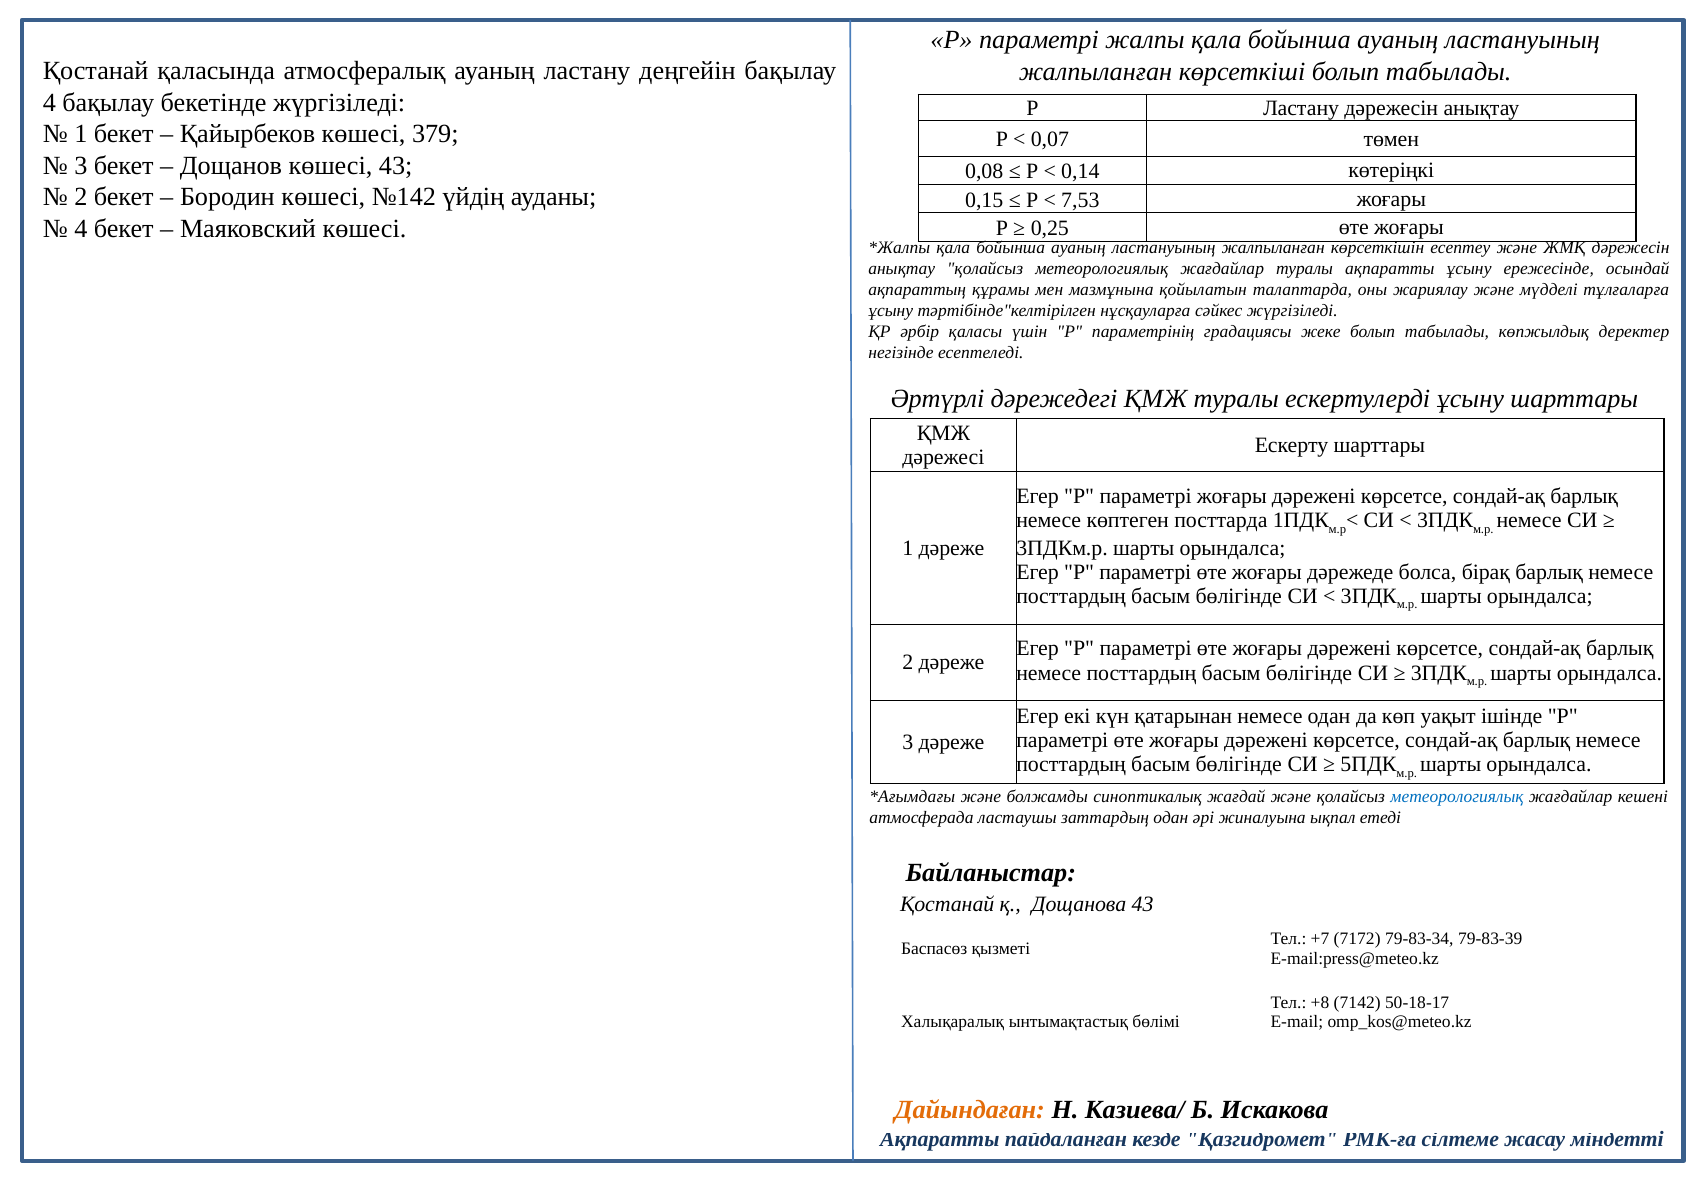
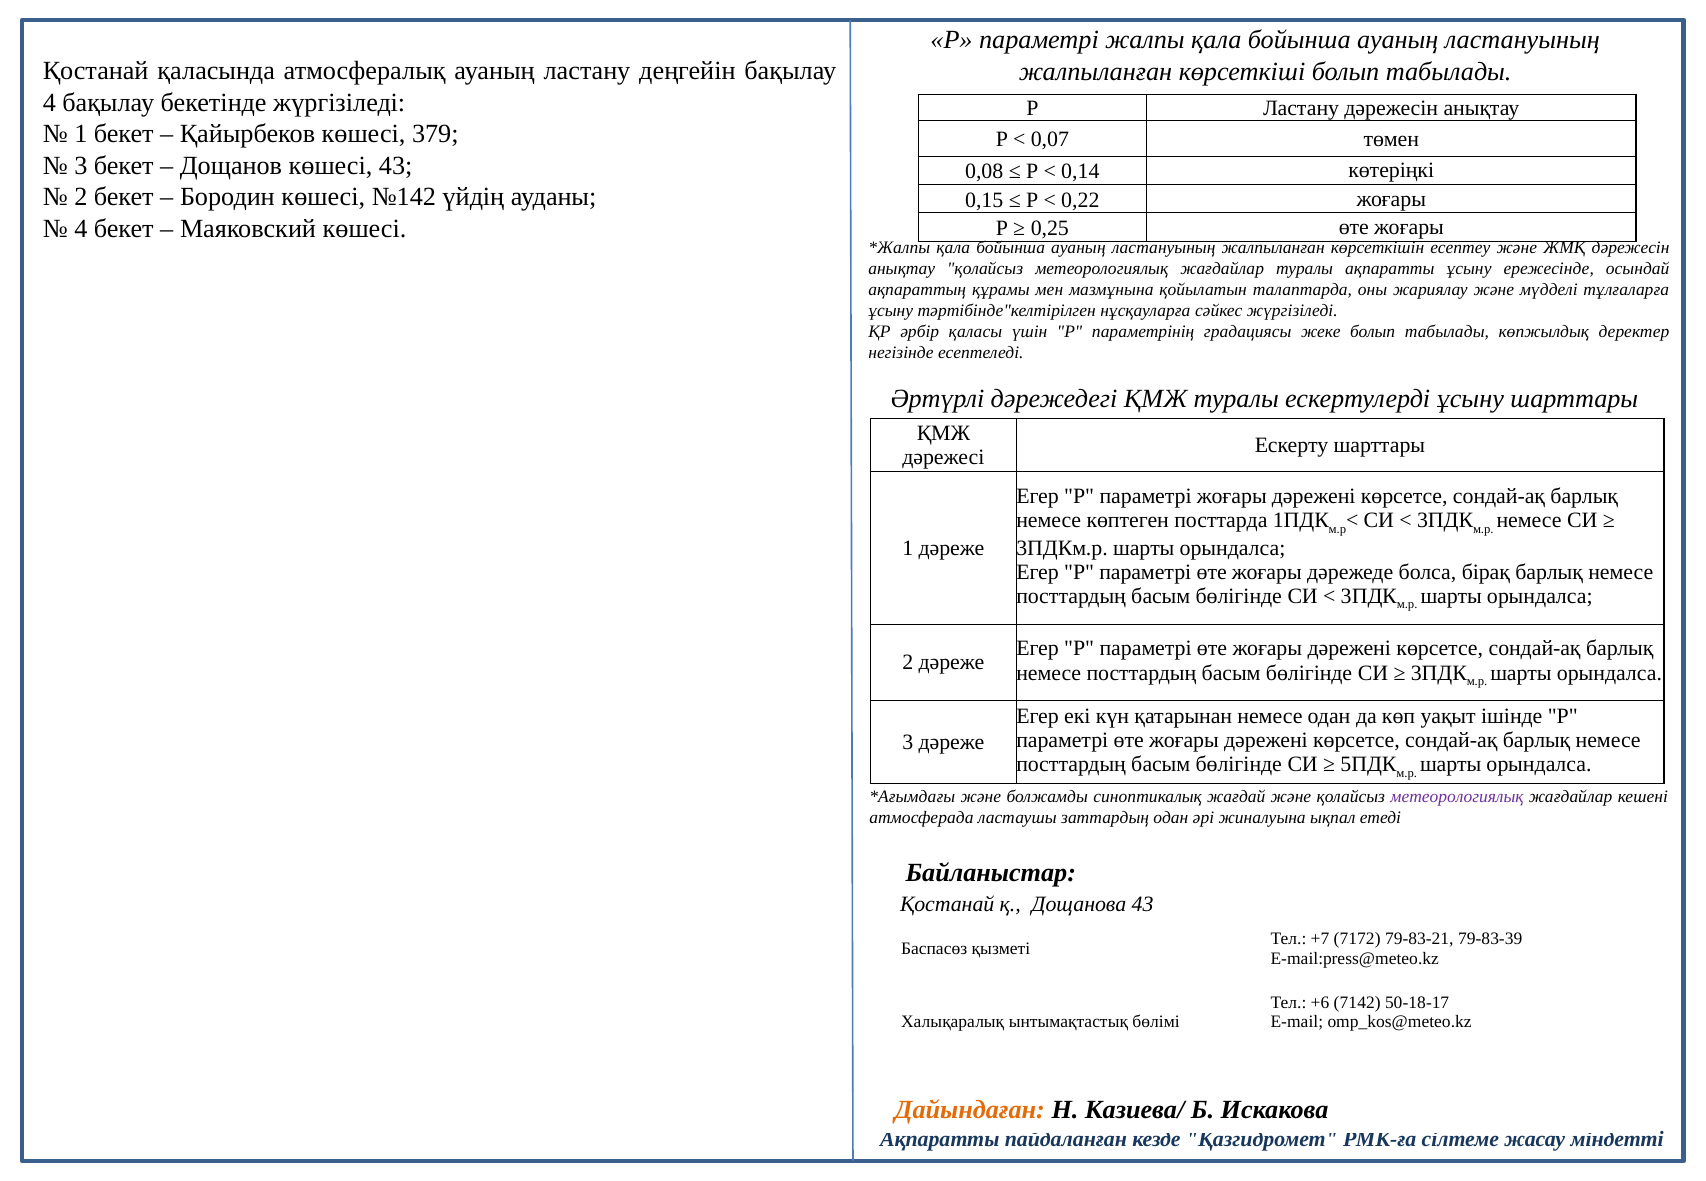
7,53: 7,53 -> 0,22 (1080, 200)
метеорологиялық colour: blue -> purple (1457, 796)
79-83-34: 79-83-34 -> 79-83-21 (1419, 939)
+8: +8 -> +6 (1320, 1003)
